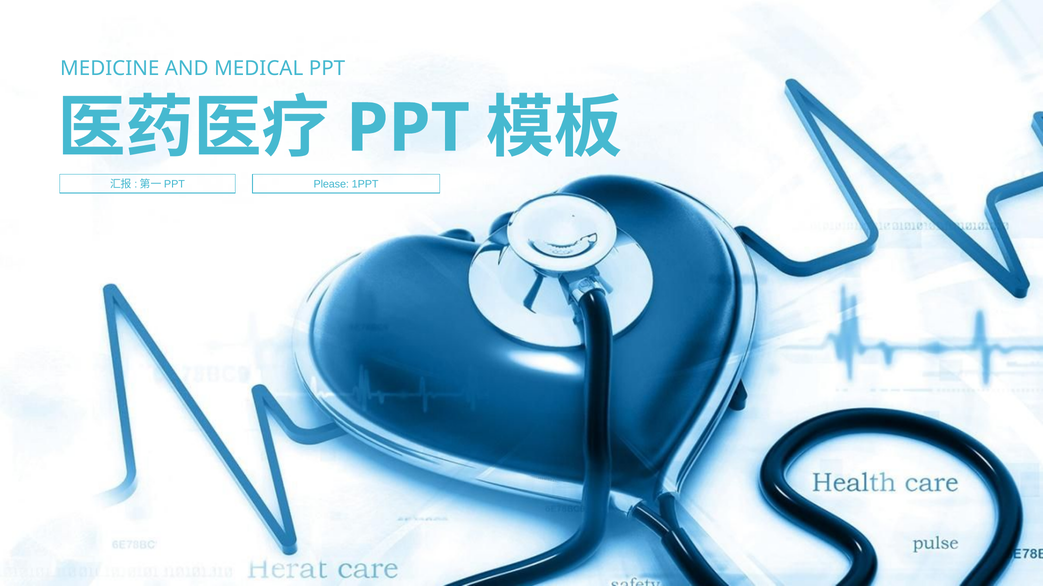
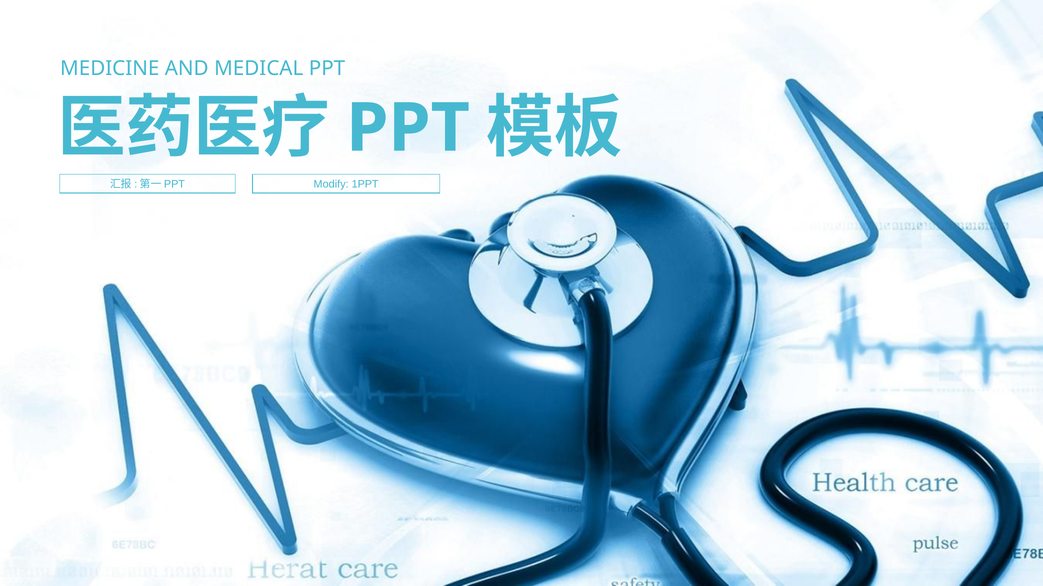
Please: Please -> Modify (331, 185)
